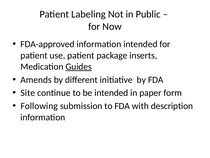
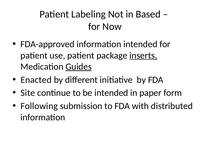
Public: Public -> Based (148, 14)
inserts underline: none -> present (143, 55)
Amends: Amends -> Enacted (36, 80)
description: description -> distributed (172, 106)
